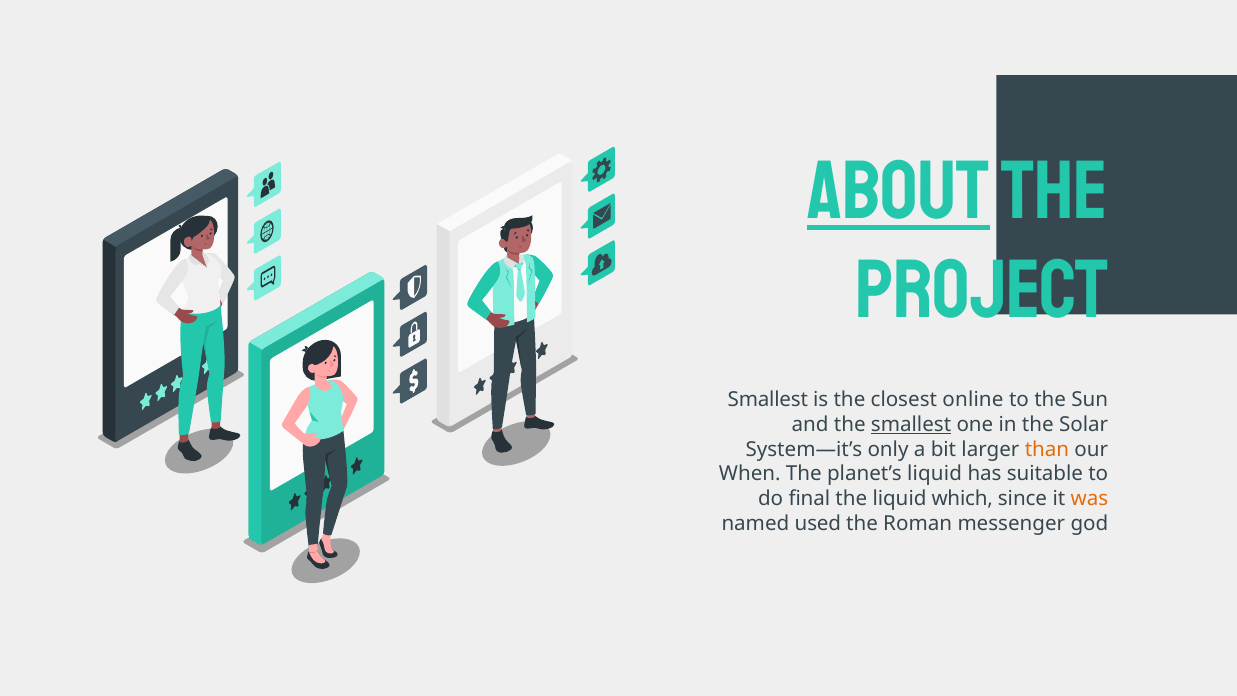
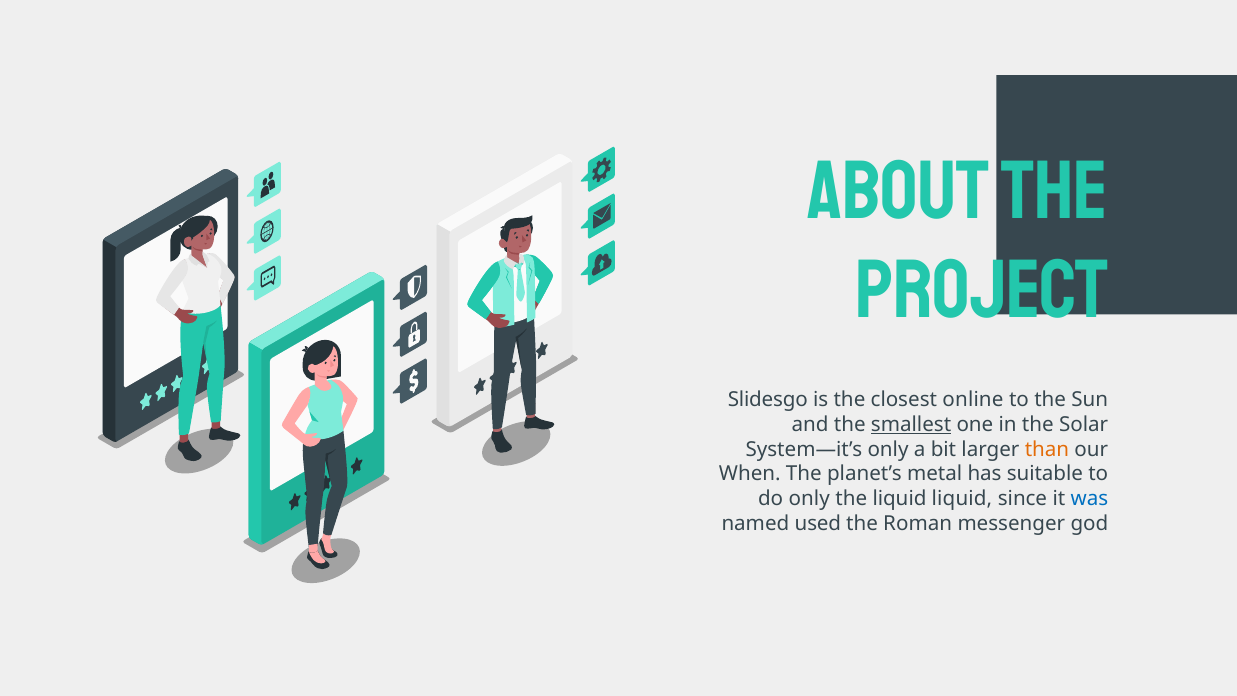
ABOUT underline: present -> none (899, 192)
Smallest: Smallest -> Slidesgo (768, 400)
planet’s liquid: liquid -> metal (935, 474)
do final: final -> only (809, 499)
liquid which: which -> liquid (962, 499)
was colour: orange -> blue (1089, 499)
